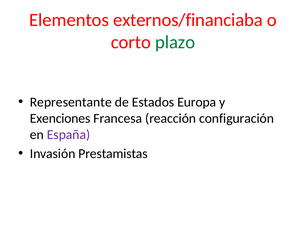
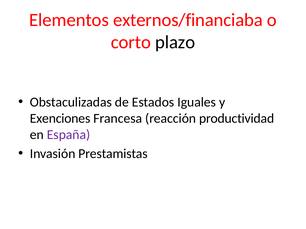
plazo colour: green -> black (175, 42)
Representante: Representante -> Obstaculizadas (71, 102)
Europa: Europa -> Iguales (197, 102)
configuración: configuración -> productividad (237, 119)
